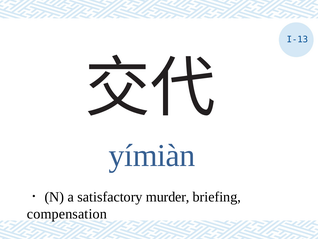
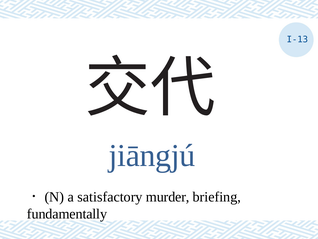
yímiàn: yímiàn -> jiāngjú (152, 155)
compensation: compensation -> fundamentally (67, 214)
